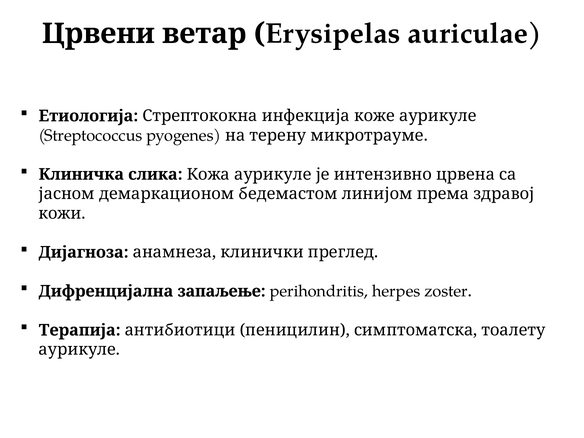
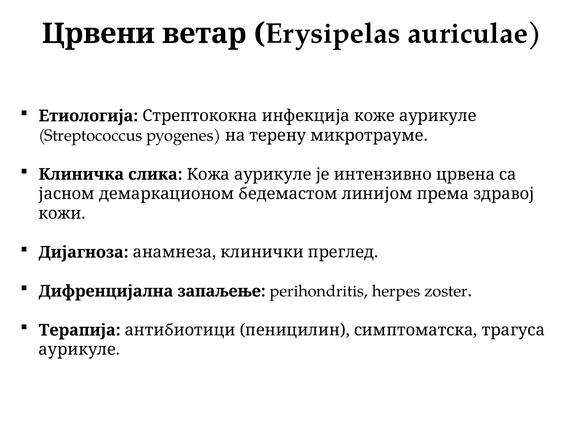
тоалету: тоалету -> трагуса (513, 330)
